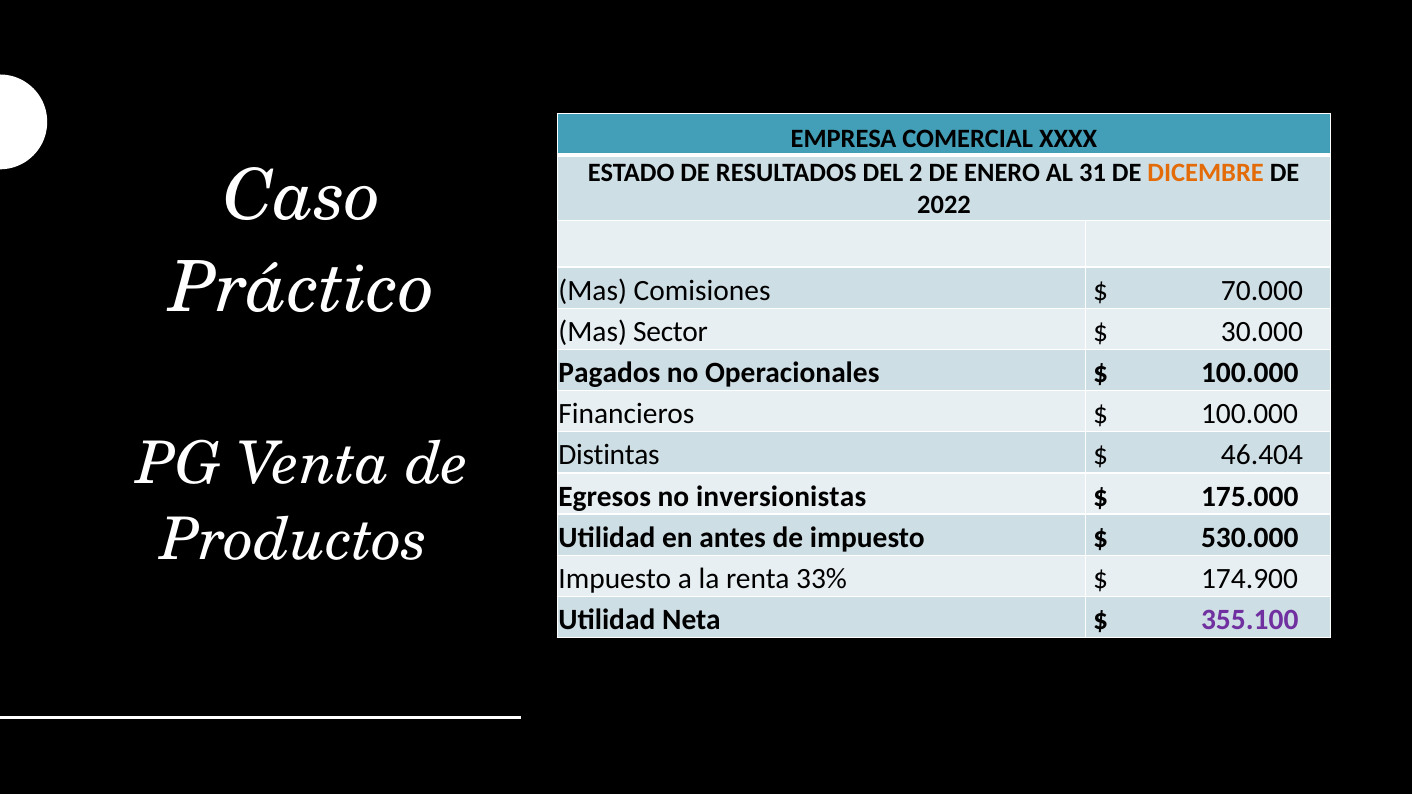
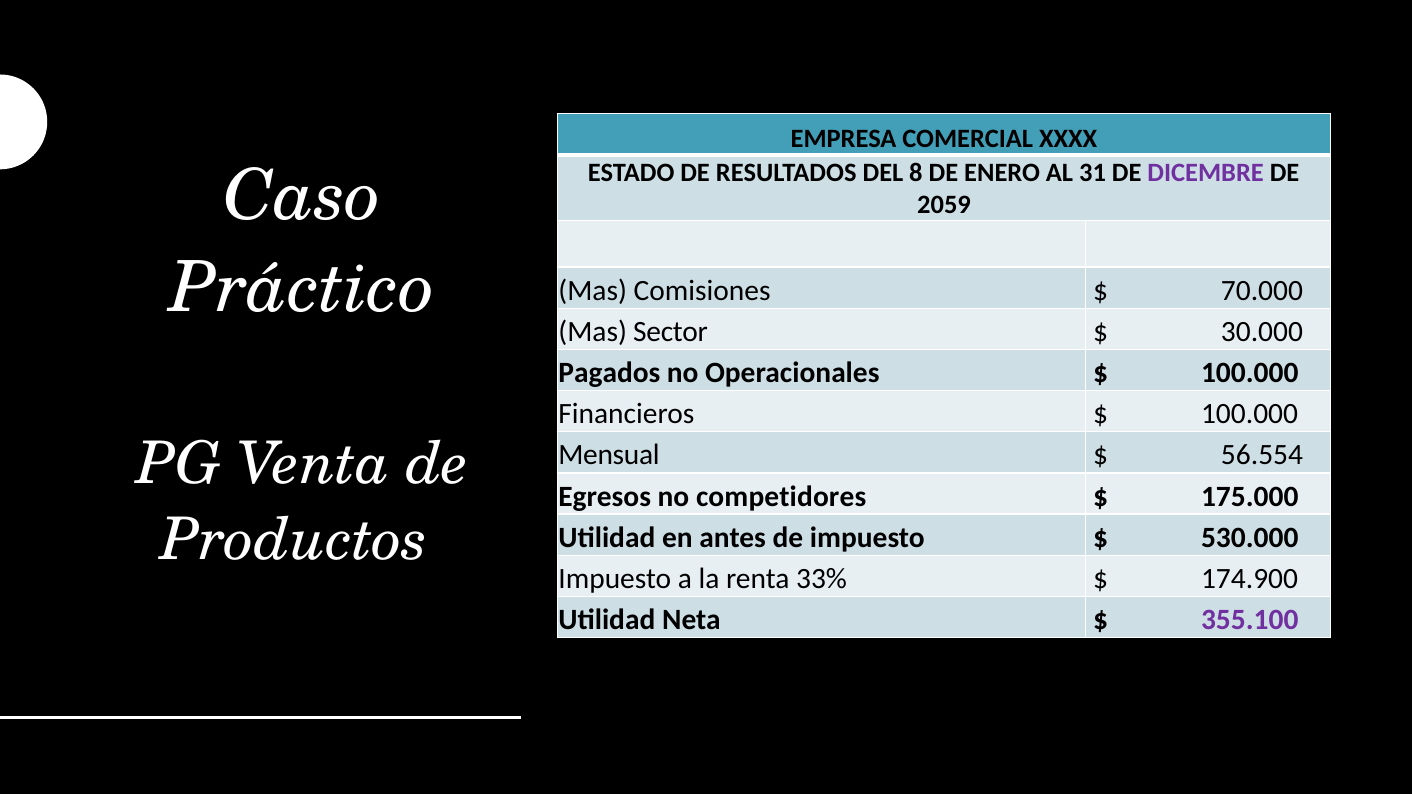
2: 2 -> 8 (916, 172)
DICEMBRE colour: orange -> purple (1206, 172)
2022: 2022 -> 2059 (944, 205)
Distintas: Distintas -> Mensual (609, 455)
46.404: 46.404 -> 56.554 (1262, 455)
inversionistas: inversionistas -> competidores (781, 497)
